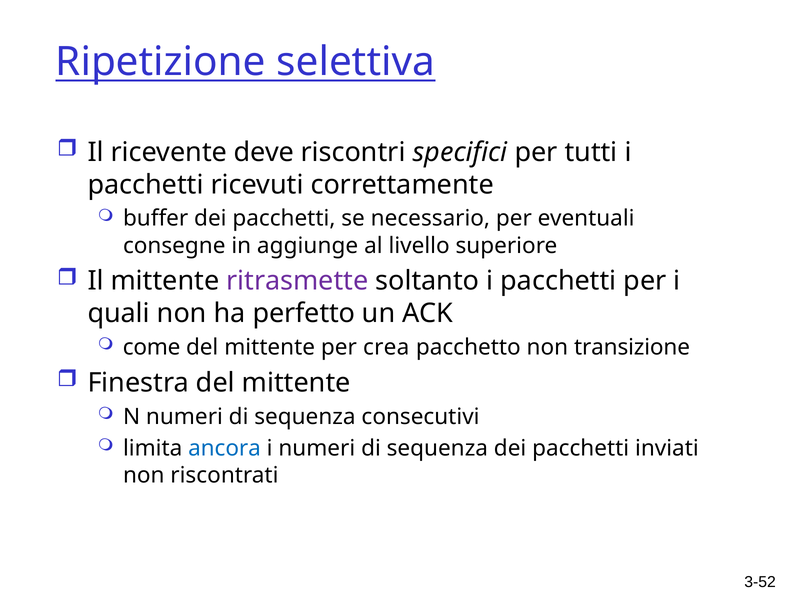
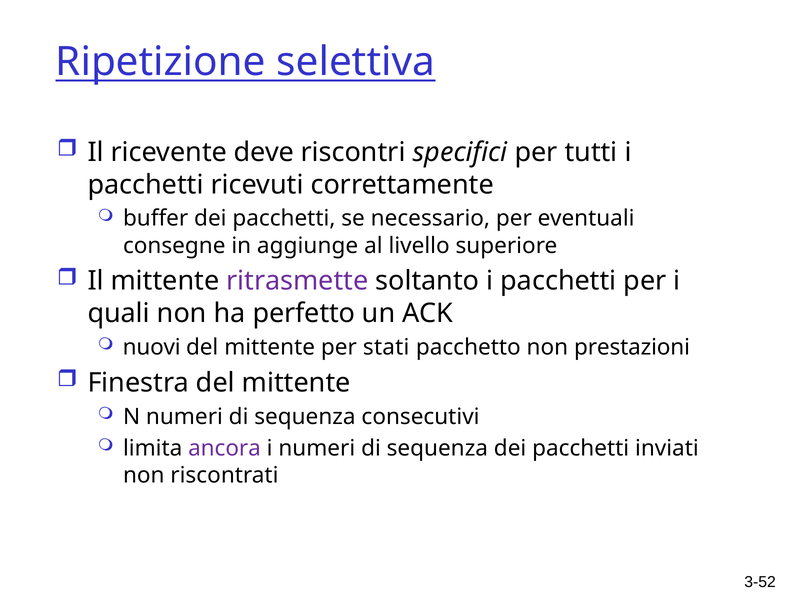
come: come -> nuovi (152, 348)
crea: crea -> stati (386, 348)
transizione: transizione -> prestazioni (632, 348)
ancora colour: blue -> purple (225, 448)
